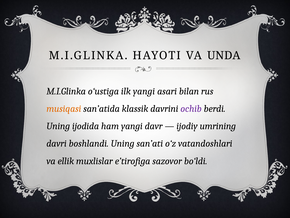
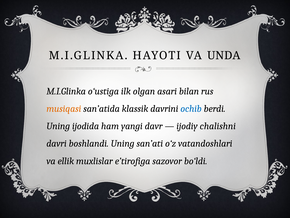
ilk yangi: yangi -> olgan (144, 91)
ochib colour: purple -> blue (191, 108)
umrining: umrining -> chalishni (218, 126)
